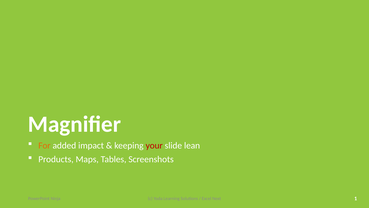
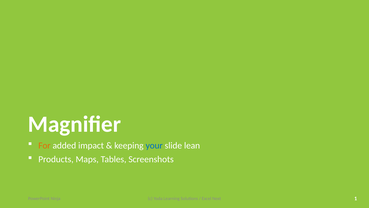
your colour: red -> blue (154, 145)
